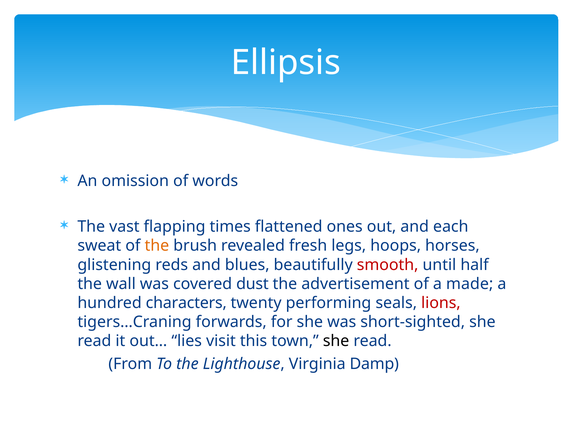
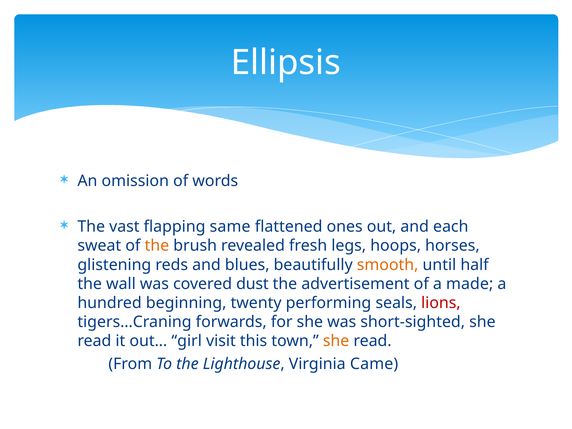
times: times -> same (230, 227)
smooth colour: red -> orange (388, 265)
characters: characters -> beginning (186, 303)
lies: lies -> girl (187, 341)
she colour: black -> orange (336, 341)
Damp: Damp -> Came (374, 364)
